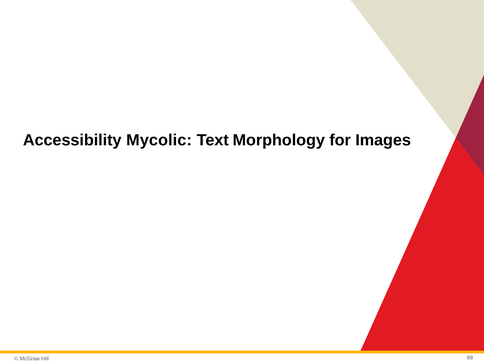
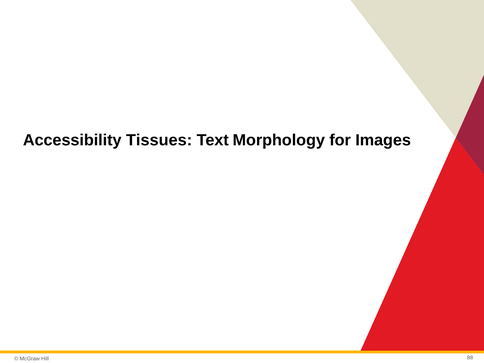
Mycolic: Mycolic -> Tissues (159, 140)
